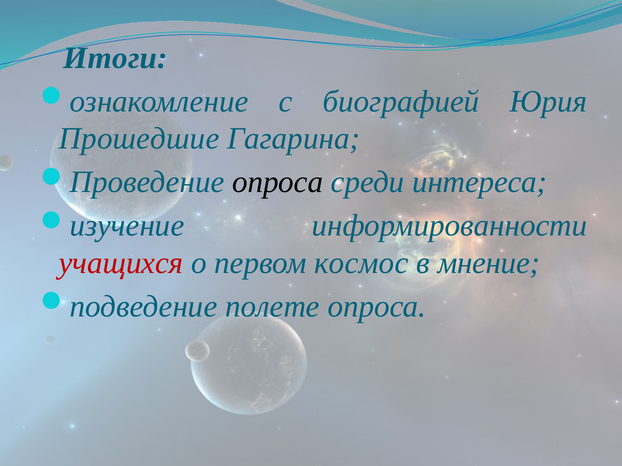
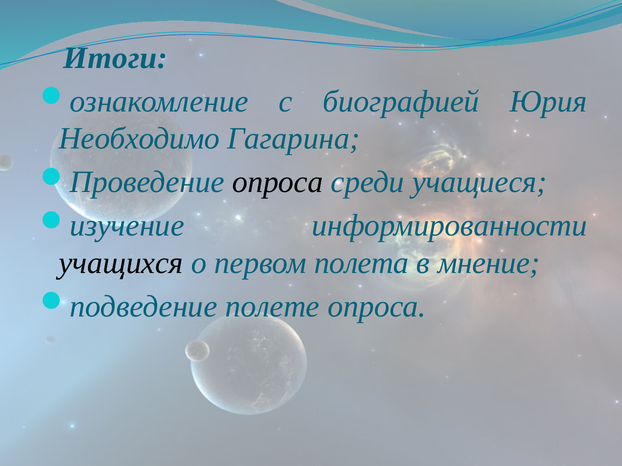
Прошедшие: Прошедшие -> Необходимо (139, 139)
интереса: интереса -> учащиеся (480, 182)
учащихся colour: red -> black (121, 263)
космос: космос -> полета (362, 263)
